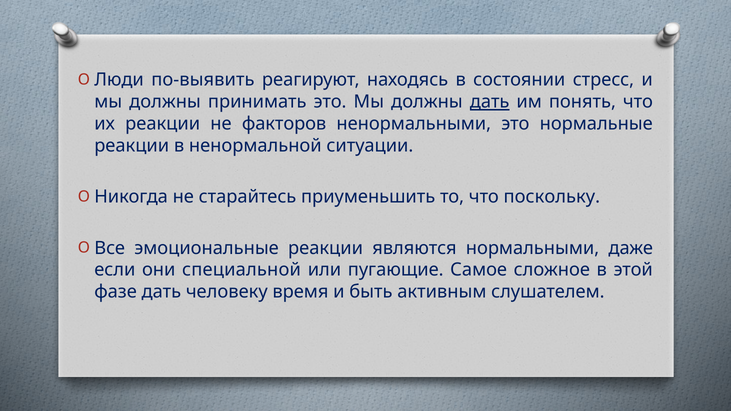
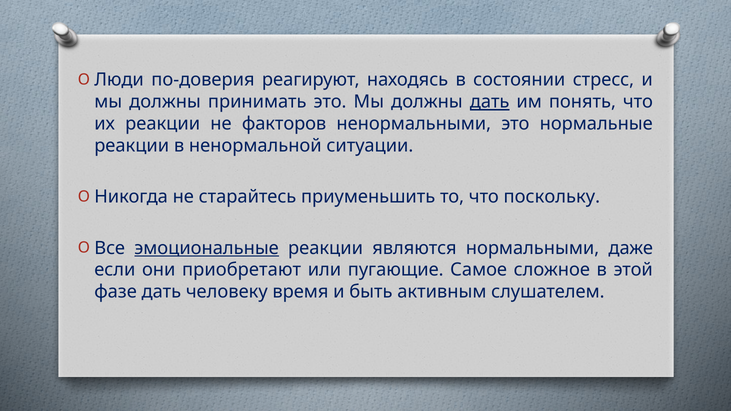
по-выявить: по-выявить -> по-доверия (203, 80)
эмоциональные underline: none -> present (207, 248)
специальной: специальной -> приобретают (242, 270)
